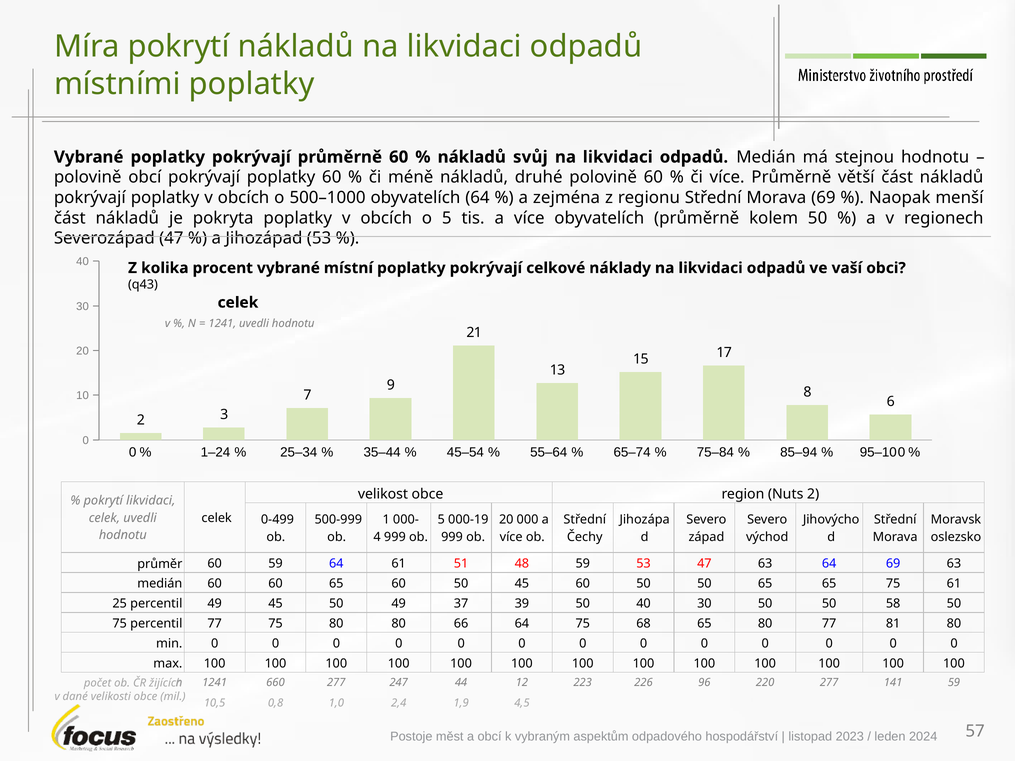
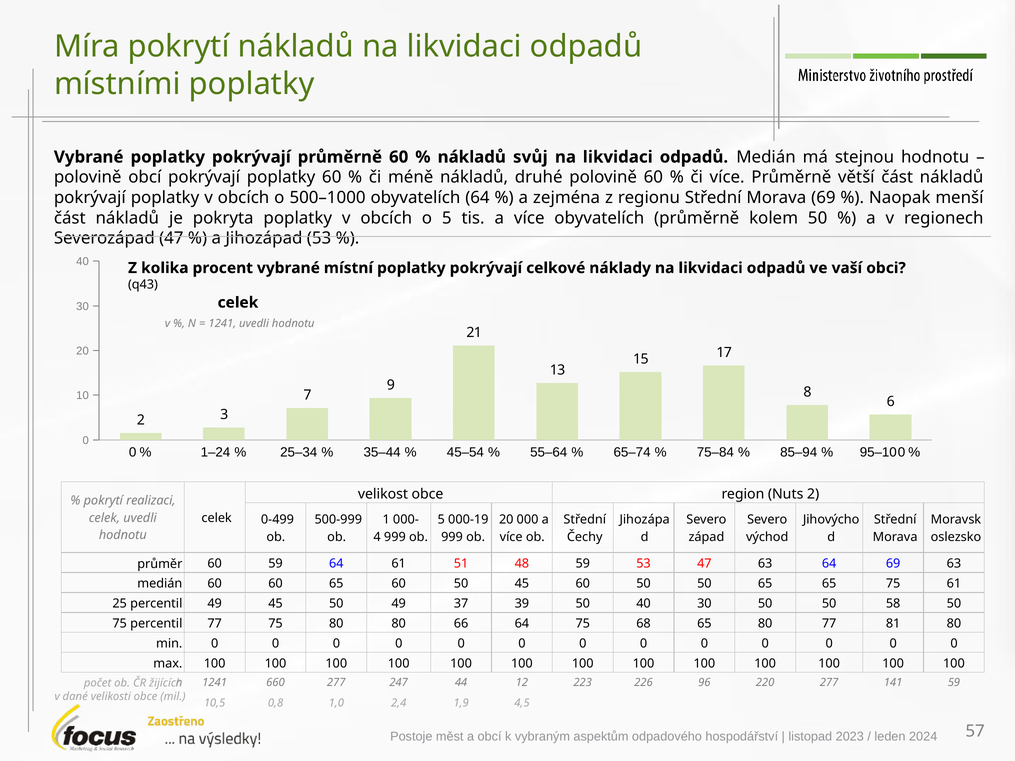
pokrytí likvidaci: likvidaci -> realizaci (151, 501)
